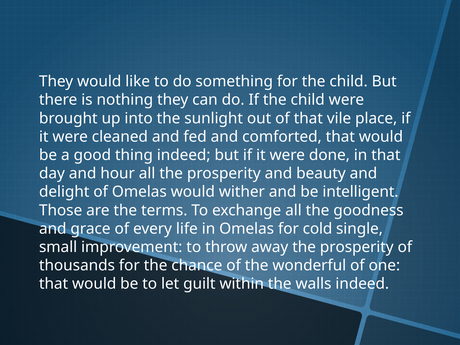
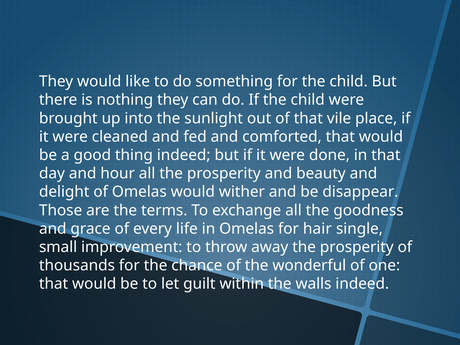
intelligent: intelligent -> disappear (360, 192)
cold: cold -> hair (317, 229)
